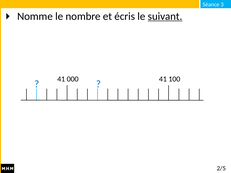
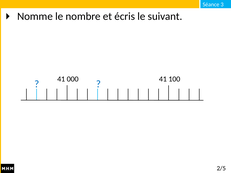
suivant underline: present -> none (165, 16)
